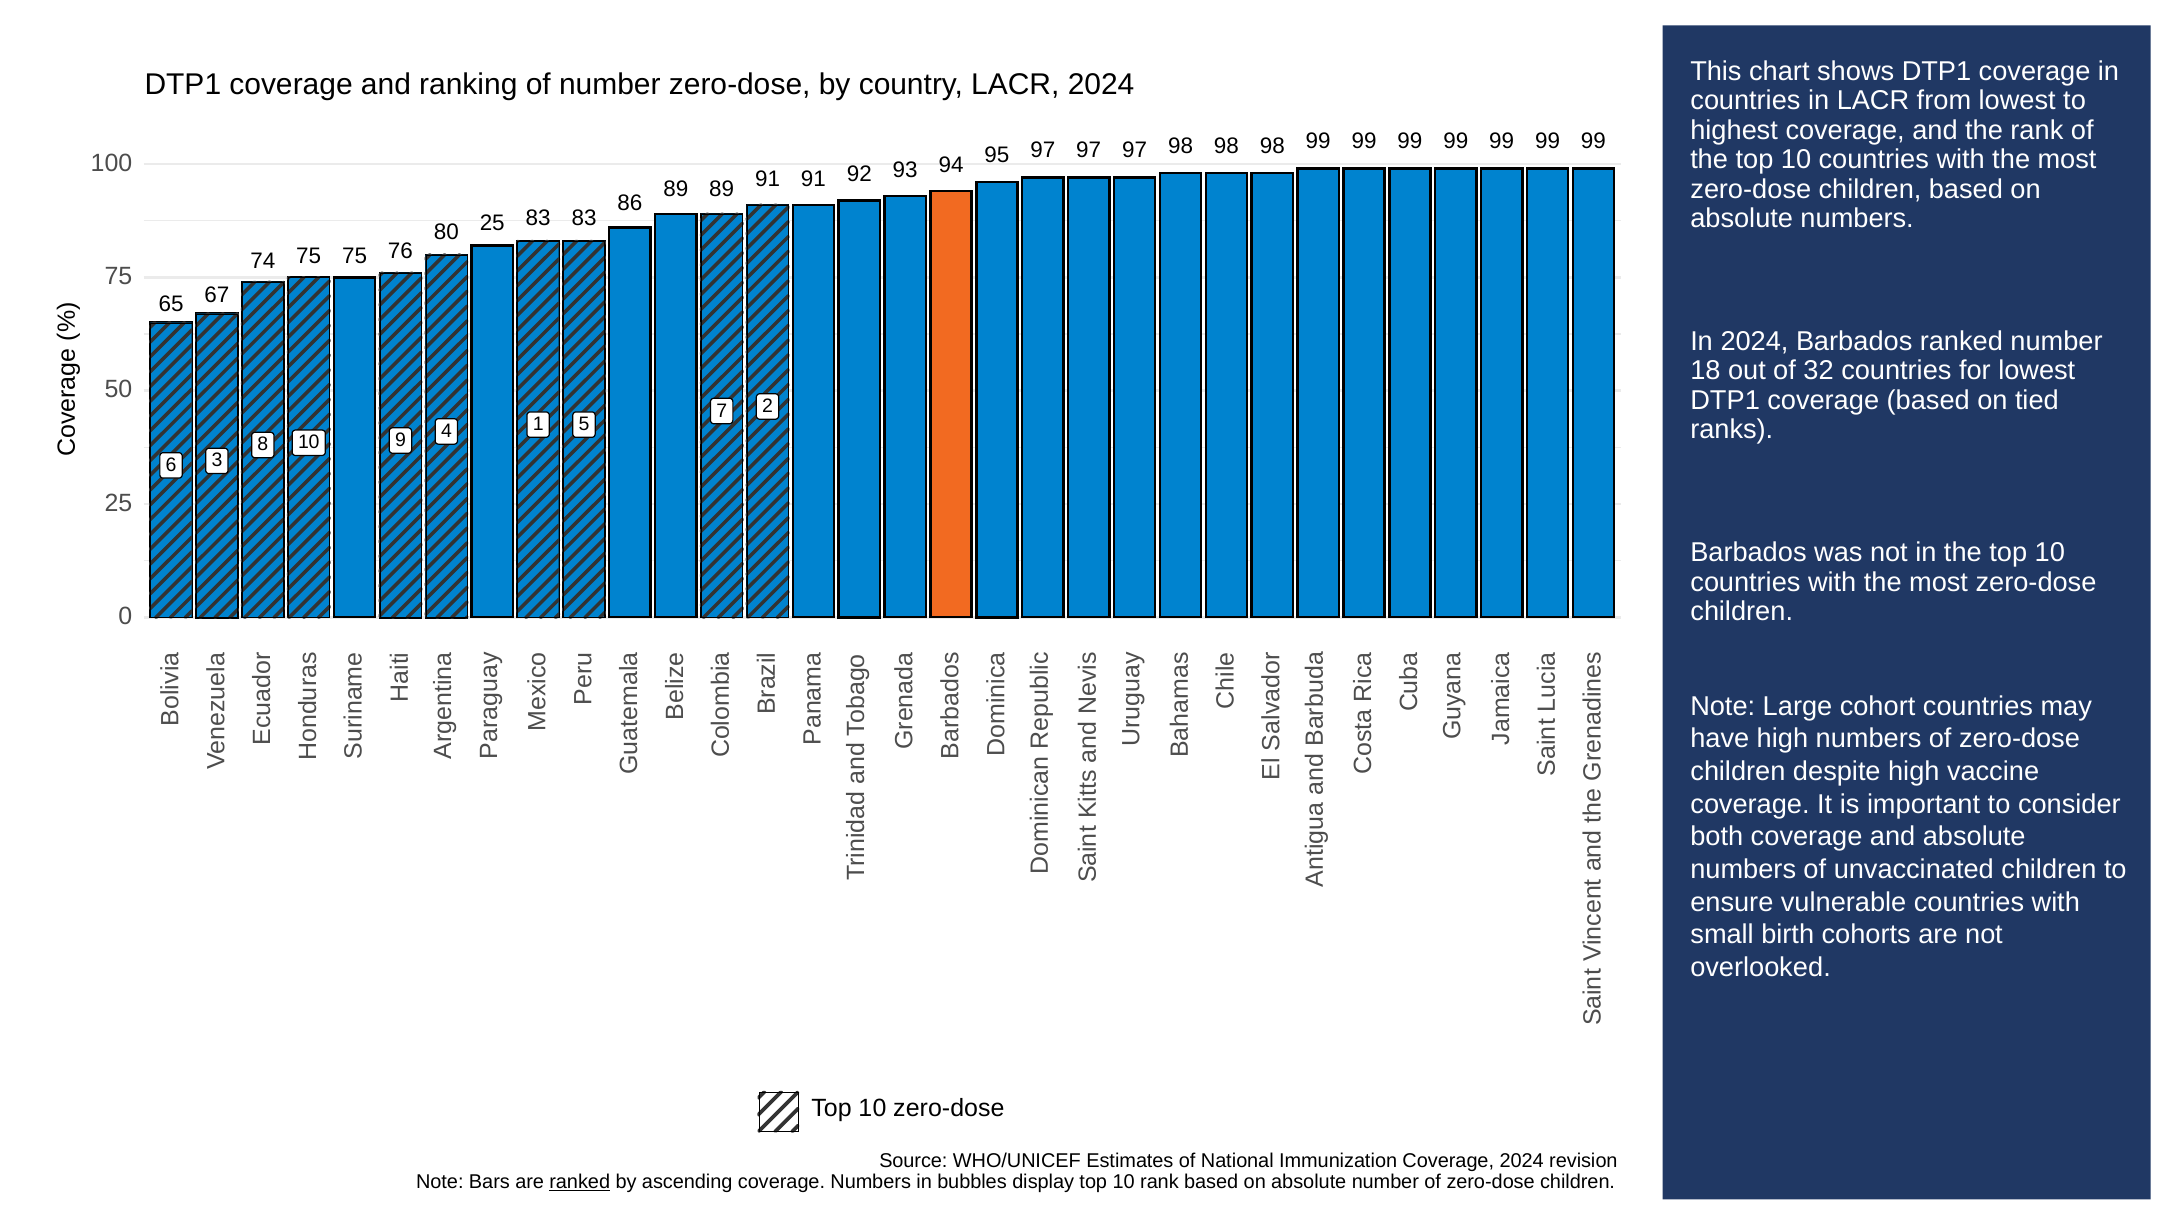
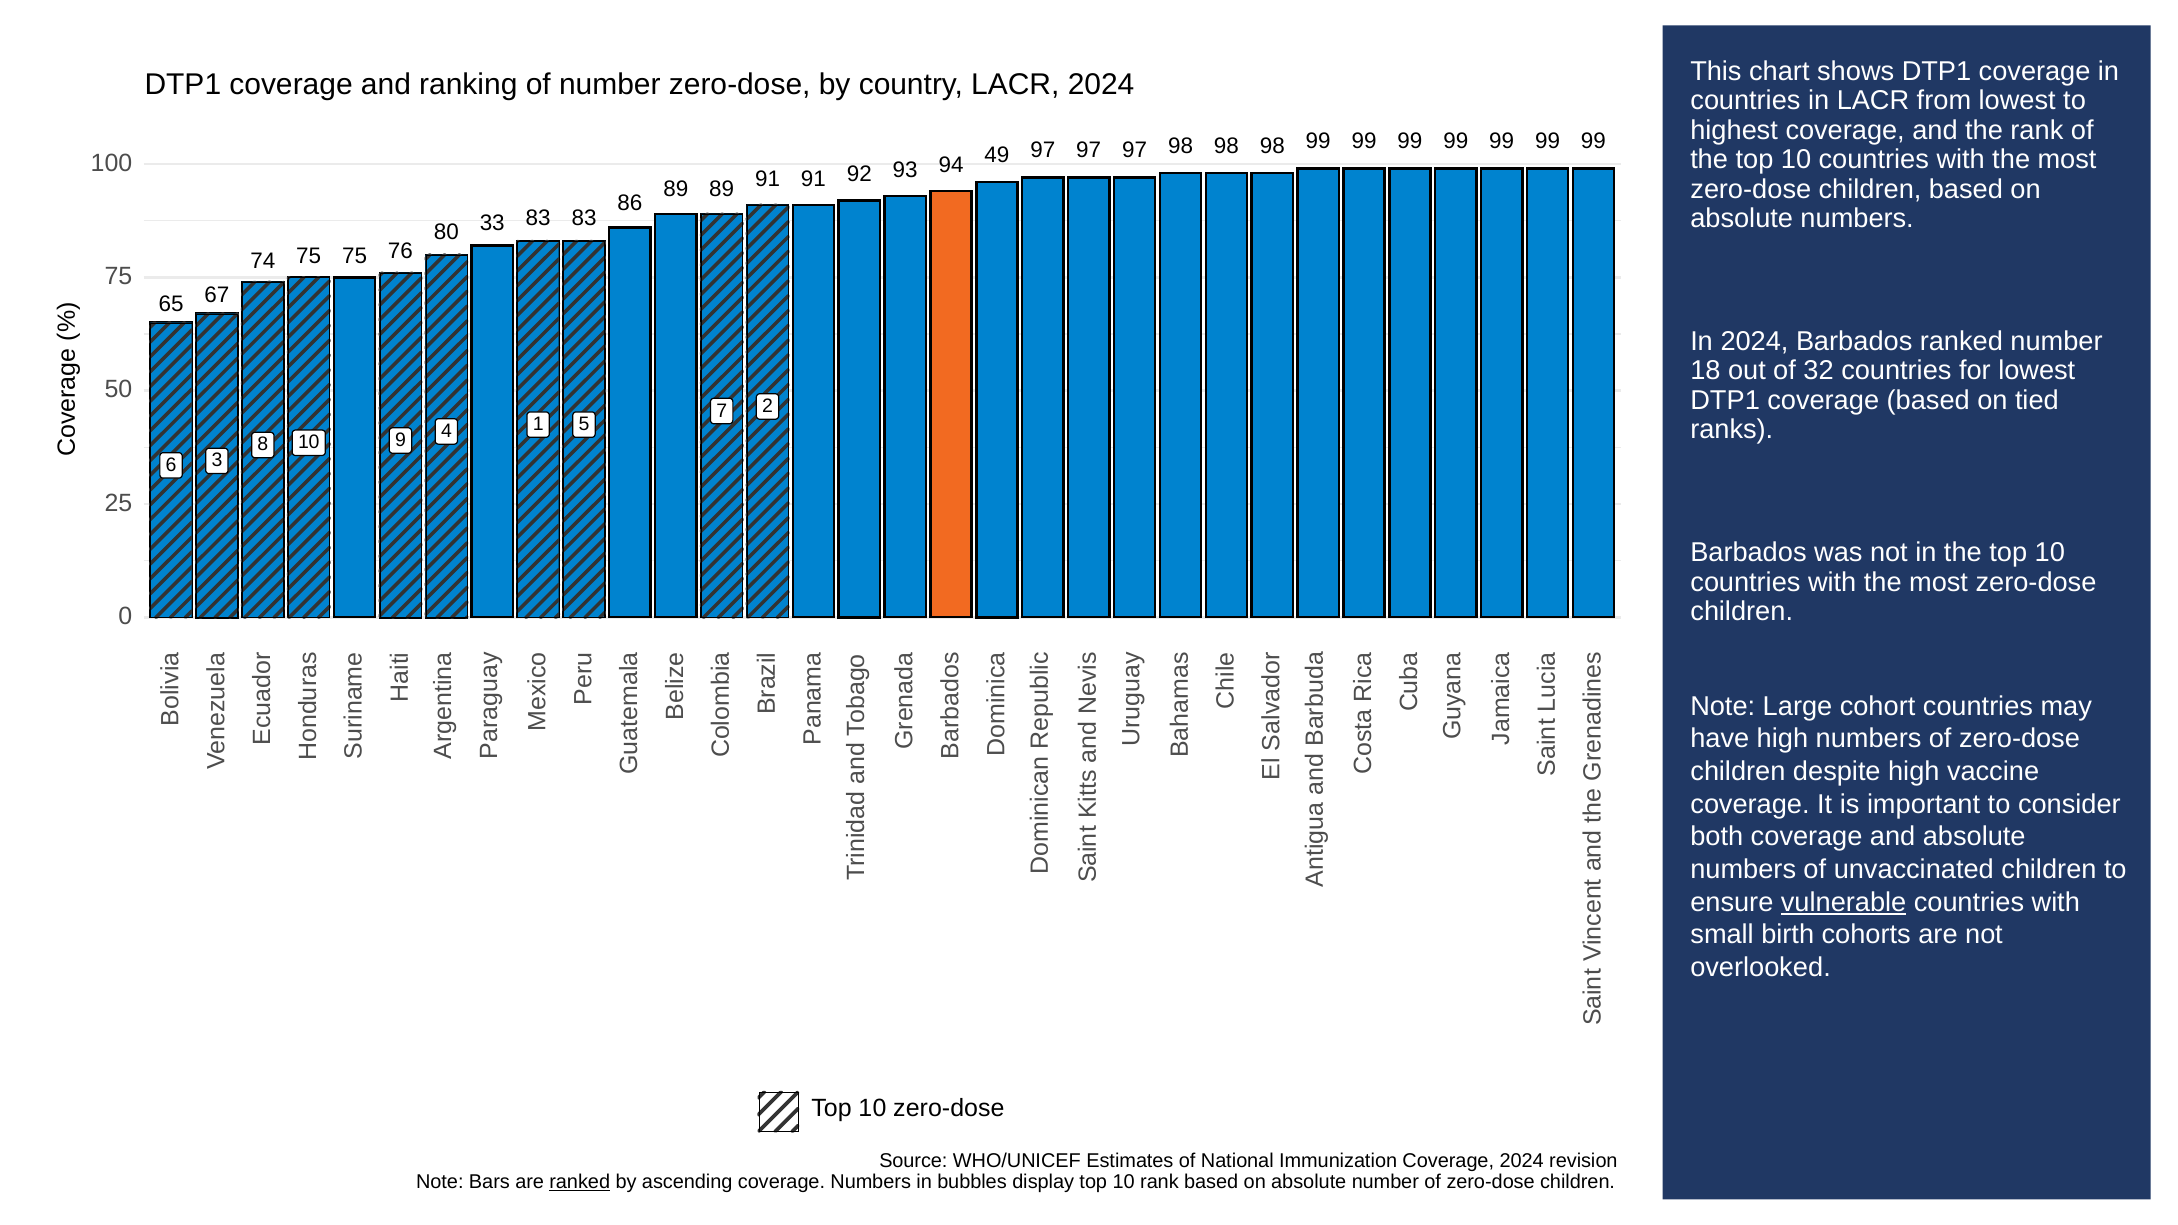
95: 95 -> 49 (997, 155)
80 25: 25 -> 33 (492, 223)
vulnerable underline: none -> present (1844, 902)
